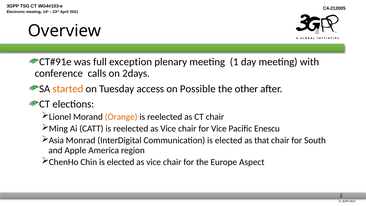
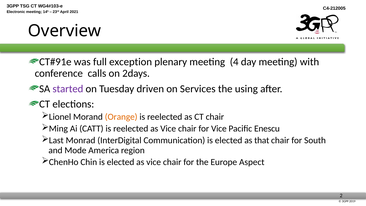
1: 1 -> 4 (234, 62)
started colour: orange -> purple (68, 89)
access: access -> driven (150, 89)
Possible: Possible -> Services (198, 89)
other: other -> using (246, 89)
Asia: Asia -> Last (56, 140)
Apple: Apple -> Mode (75, 150)
